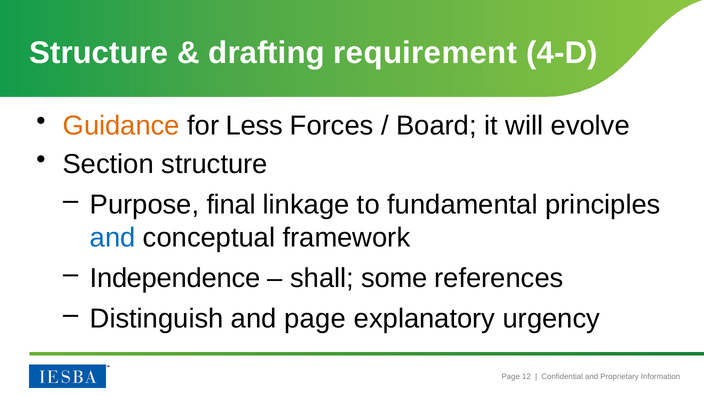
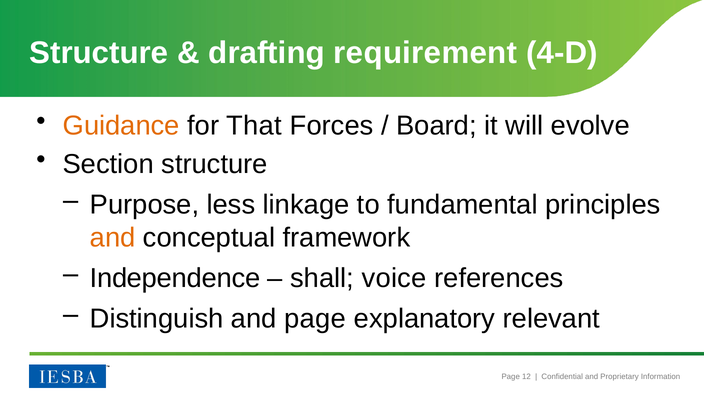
Less: Less -> That (254, 125)
final: final -> less (231, 205)
and colour: blue -> orange (113, 238)
some: some -> voice (394, 278)
urgency: urgency -> relevant (551, 319)
